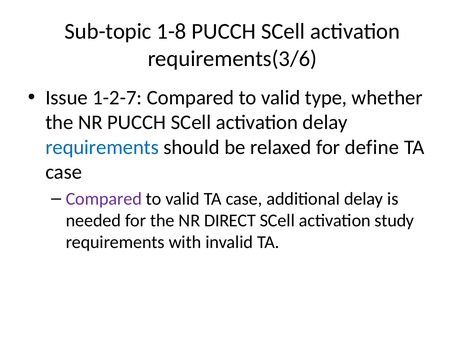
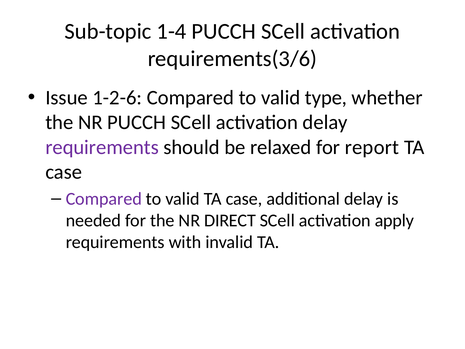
1-8: 1-8 -> 1-4 (172, 31)
1-2-7: 1-2-7 -> 1-2-6 (117, 98)
requirements colour: blue -> purple (102, 147)
define: define -> report (372, 147)
study: study -> apply (394, 220)
